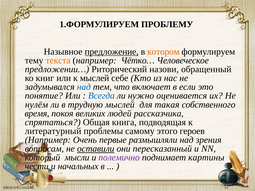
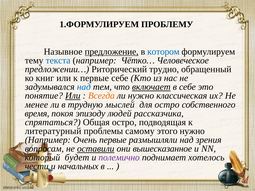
котором colour: orange -> blue (163, 52)
текста colour: orange -> blue (58, 61)
назови: назови -> трудно (164, 69)
к мыслей: мыслей -> первые (94, 78)
включает underline: none -> present (151, 87)
в если: если -> себе (187, 87)
Или underline: none -> present (73, 96)
Всегда colour: blue -> orange (101, 96)
оценивается: оценивается -> классическая (182, 96)
нулём: нулём -> менее (37, 105)
для такая: такая -> остро (167, 105)
великих: великих -> эпизоду (90, 114)
Общая книга: книга -> остро (124, 122)
этого героев: героев -> нужно (192, 131)
пересказанный: пересказанный -> вышесказанное (162, 149)
мысли: мысли -> будет (77, 158)
картины: картины -> хотелось (206, 158)
